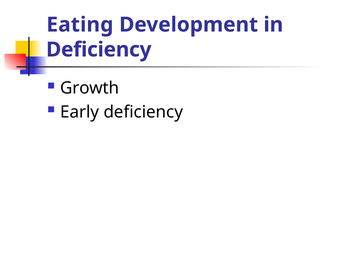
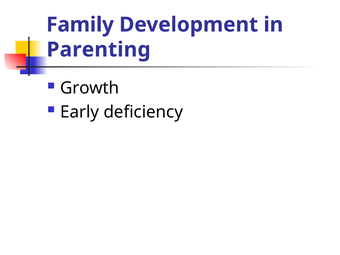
Eating: Eating -> Family (80, 25)
Deficiency: Deficiency -> Parenting (99, 50)
